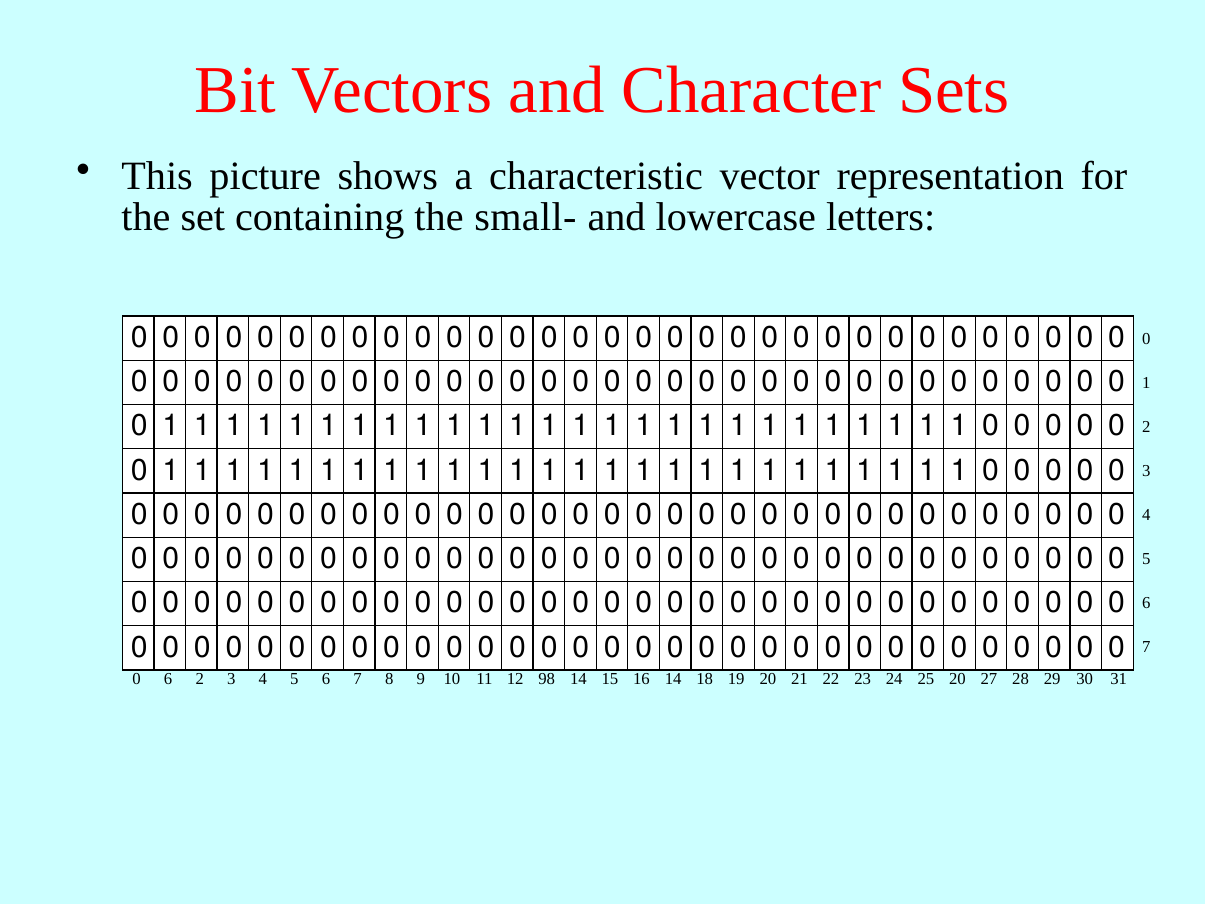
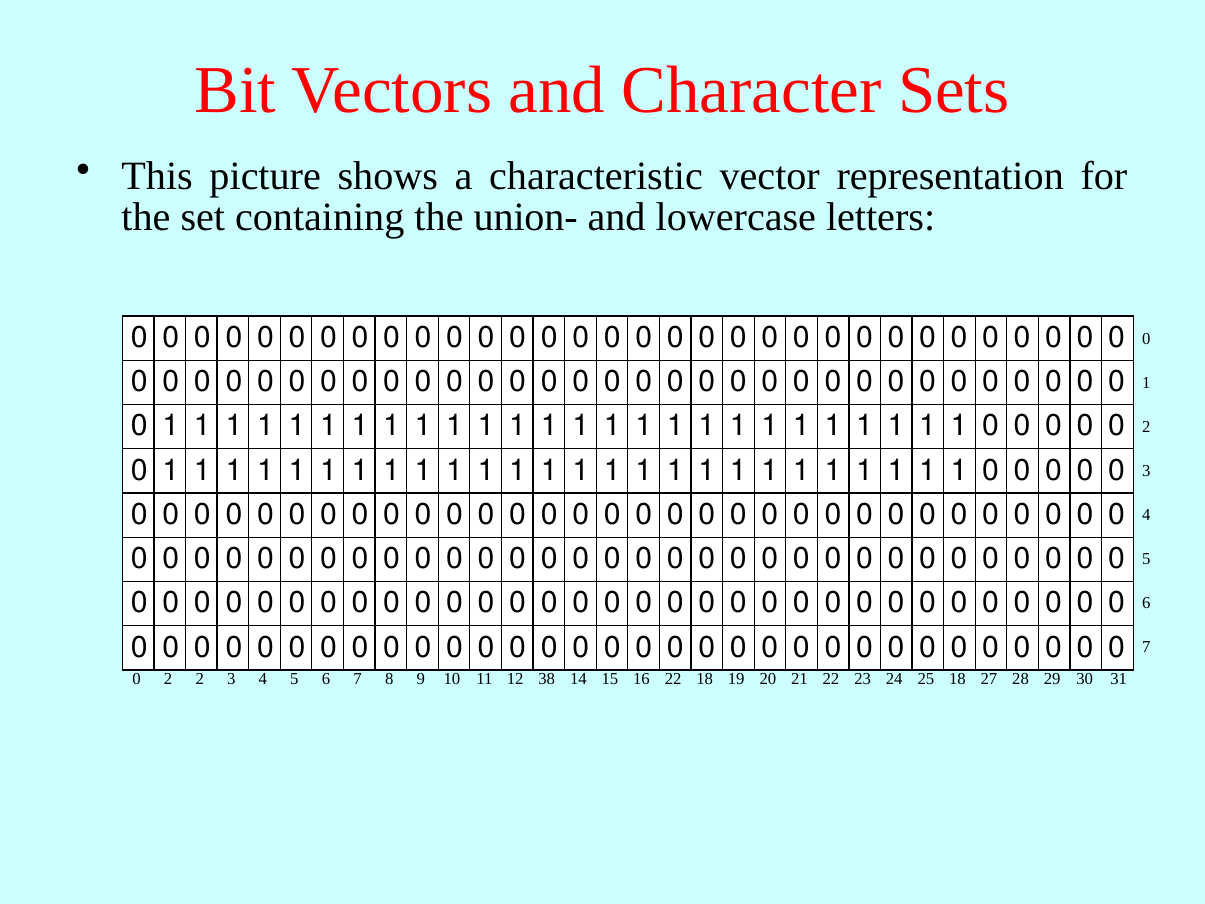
small-: small- -> union- (526, 217)
0 6: 6 -> 2 (168, 679)
98: 98 -> 38 (547, 679)
16 14: 14 -> 22 (673, 679)
25 20: 20 -> 18 (957, 679)
